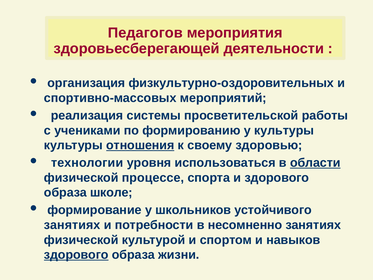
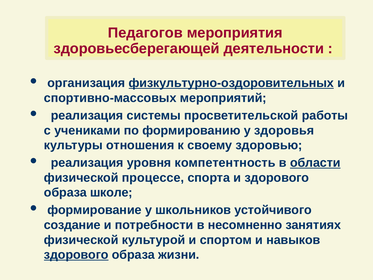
физкультурно-оздоровительных underline: none -> present (231, 83)
у культуры: культуры -> здоровья (284, 130)
отношения underline: present -> none (140, 145)
технологии: технологии -> реализация (87, 163)
использоваться: использоваться -> компетентность (225, 163)
занятиях: занятиях -> создание (72, 225)
